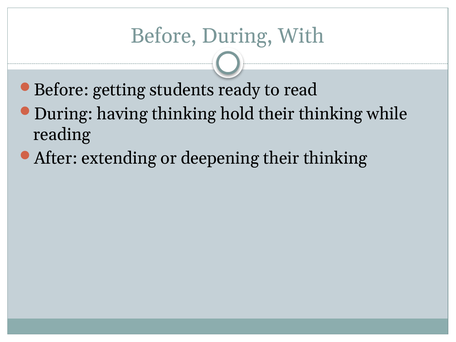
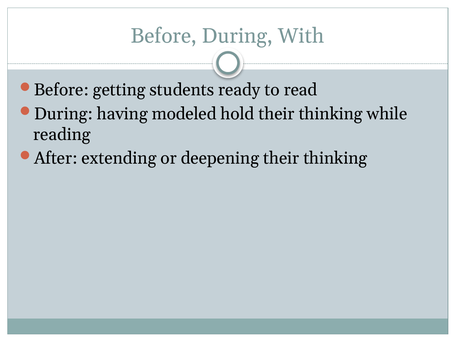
having thinking: thinking -> modeled (184, 114)
